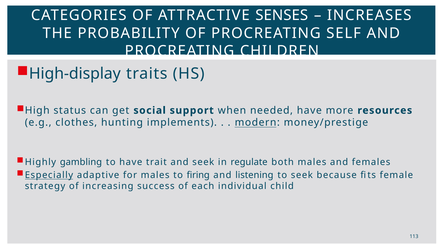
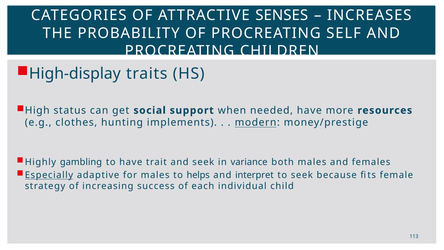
regulate: regulate -> variance (249, 162)
firing: firing -> helps (198, 175)
listening: listening -> interpret (254, 175)
